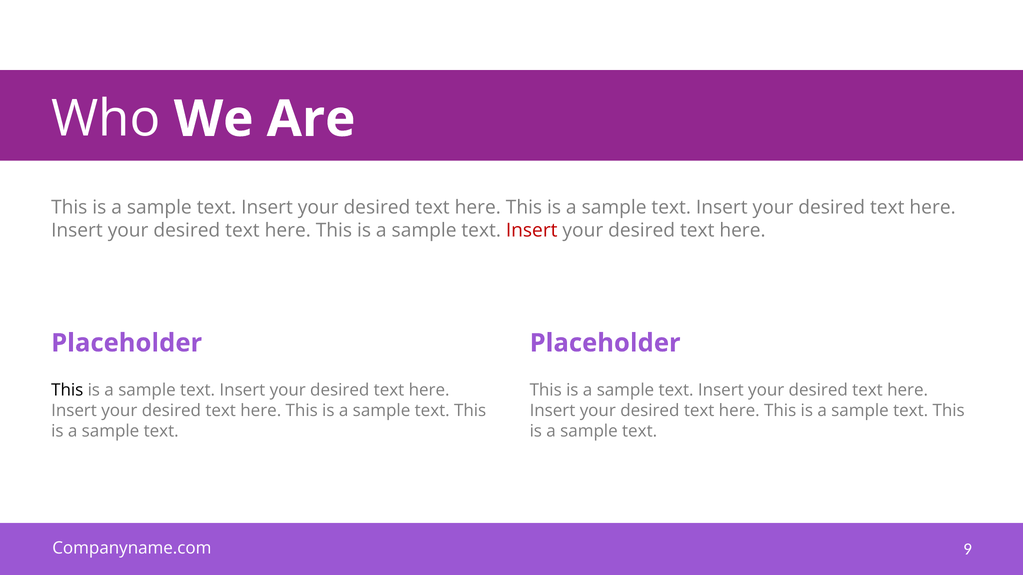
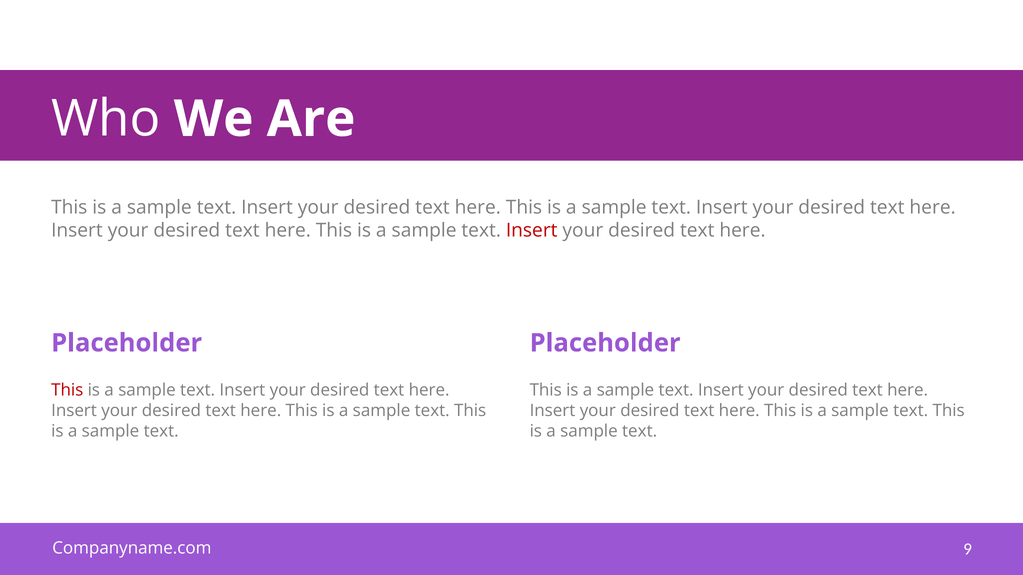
This colour: black -> red (67, 390)
